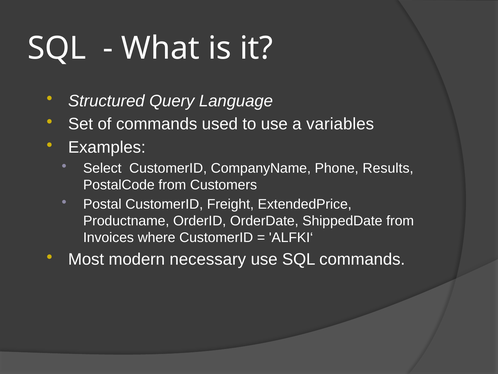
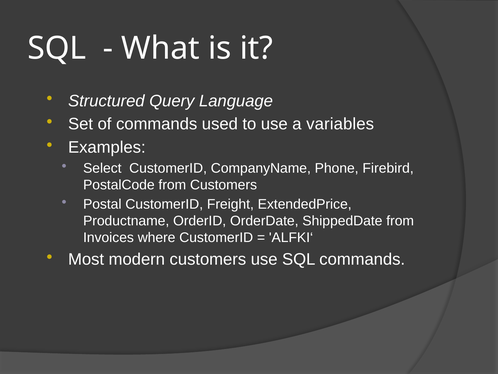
Results: Results -> Firebird (388, 168)
modern necessary: necessary -> customers (208, 259)
